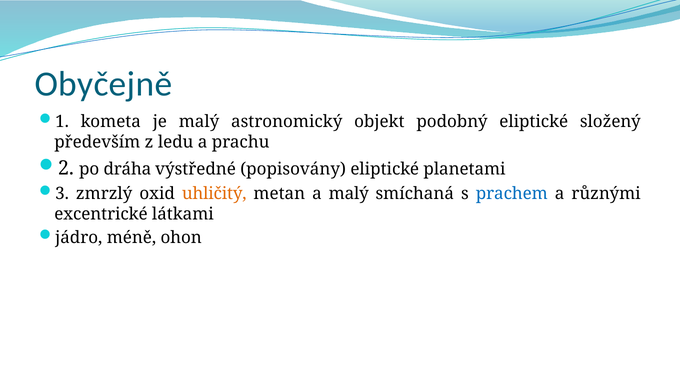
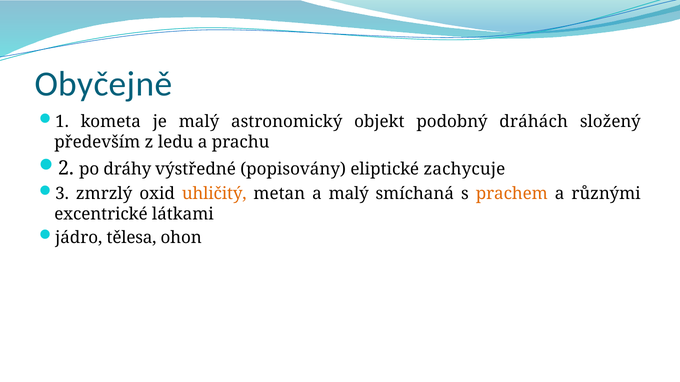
podobný eliptické: eliptické -> dráhách (534, 122)
dráha: dráha -> dráhy (127, 169)
planetami: planetami -> zachycuje (464, 169)
prachem colour: blue -> orange (512, 194)
méně: méně -> tělesa (132, 238)
